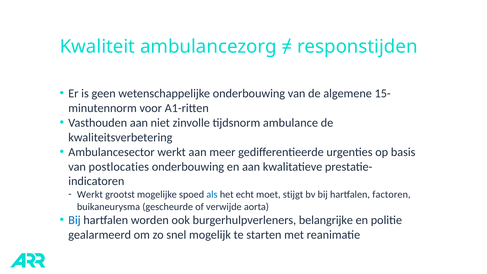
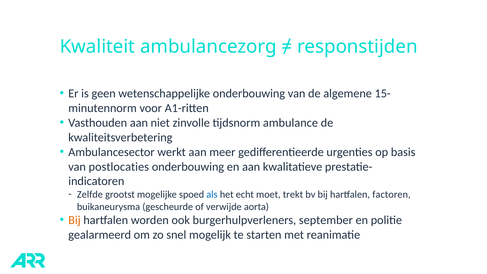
Werkt: Werkt -> Zelfde (90, 195)
stijgt: stijgt -> trekt (293, 195)
Bij colour: blue -> orange (74, 220)
belangrijke: belangrijke -> september (326, 220)
